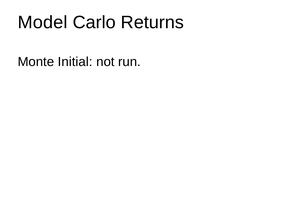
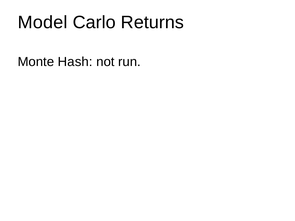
Initial: Initial -> Hash (75, 62)
